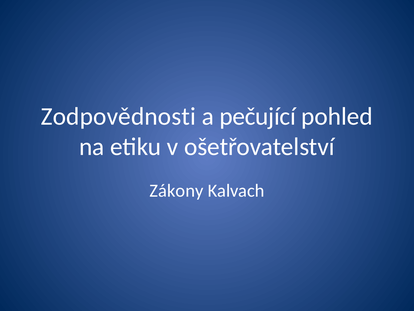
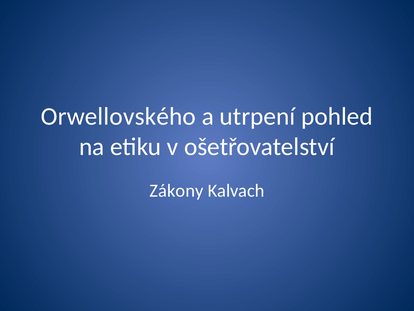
Zodpovědnosti: Zodpovědnosti -> Orwellovského (118, 116)
pečující: pečující -> utrpení (258, 116)
